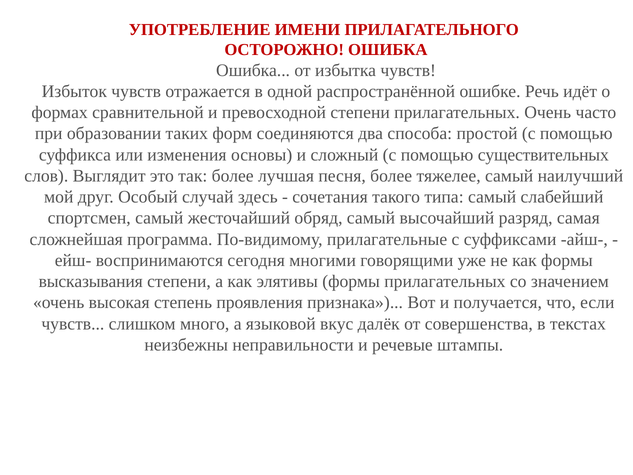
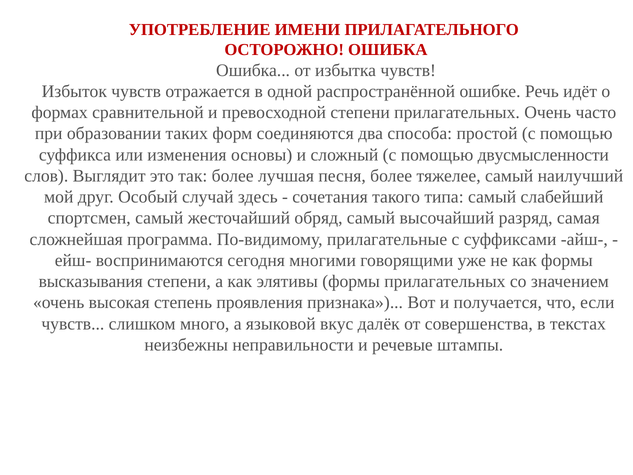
существительных: существительных -> двусмысленности (543, 155)
